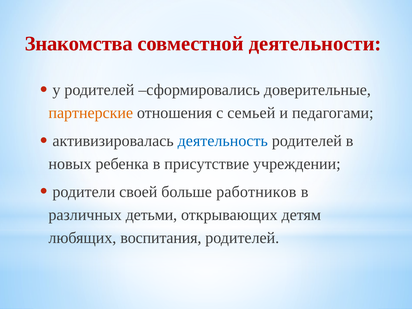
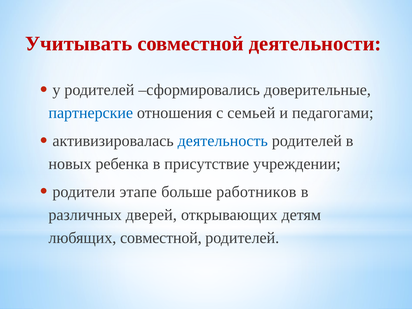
Знакомства: Знакомства -> Учитывать (79, 44)
партнерские colour: orange -> blue (91, 113)
своей: своей -> этапе (138, 192)
детьми: детьми -> дверей (151, 215)
любящих воспитания: воспитания -> совместной (161, 238)
